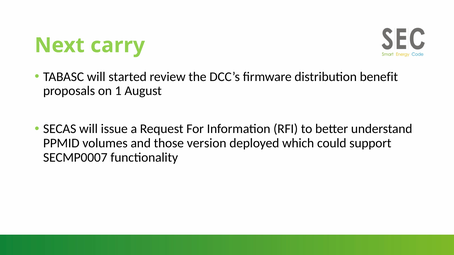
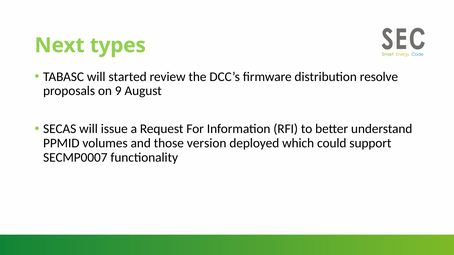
carry: carry -> types (118, 45)
benefit: benefit -> resolve (379, 77)
1: 1 -> 9 (118, 91)
